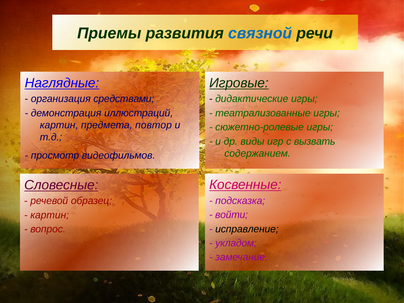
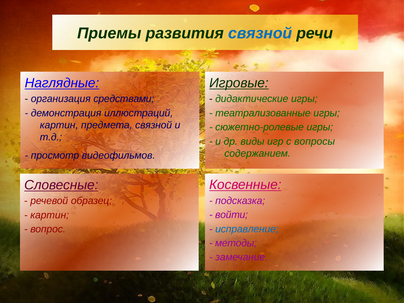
предмета повтор: повтор -> связной (154, 125)
вызвать: вызвать -> вопросы (315, 141)
исправление colour: black -> blue (247, 229)
укладом: укладом -> методы (236, 243)
